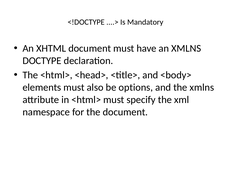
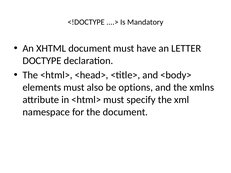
an XMLNS: XMLNS -> LETTER (186, 48)
